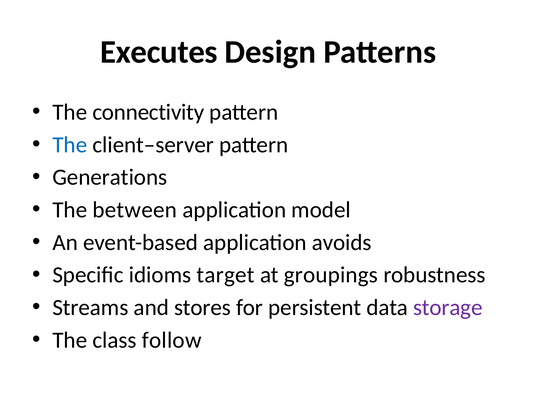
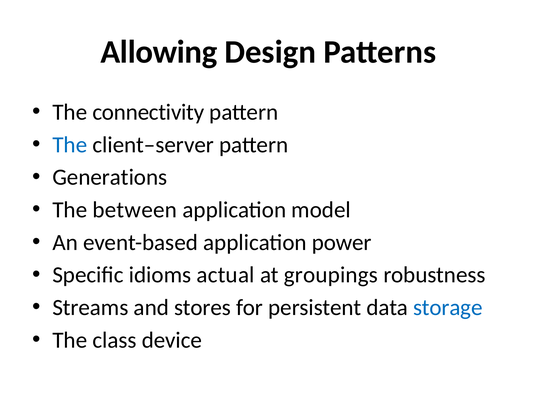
Executes: Executes -> Allowing (159, 52)
avoids: avoids -> power (342, 242)
target: target -> actual (226, 275)
storage colour: purple -> blue (448, 307)
follow: follow -> device (172, 340)
